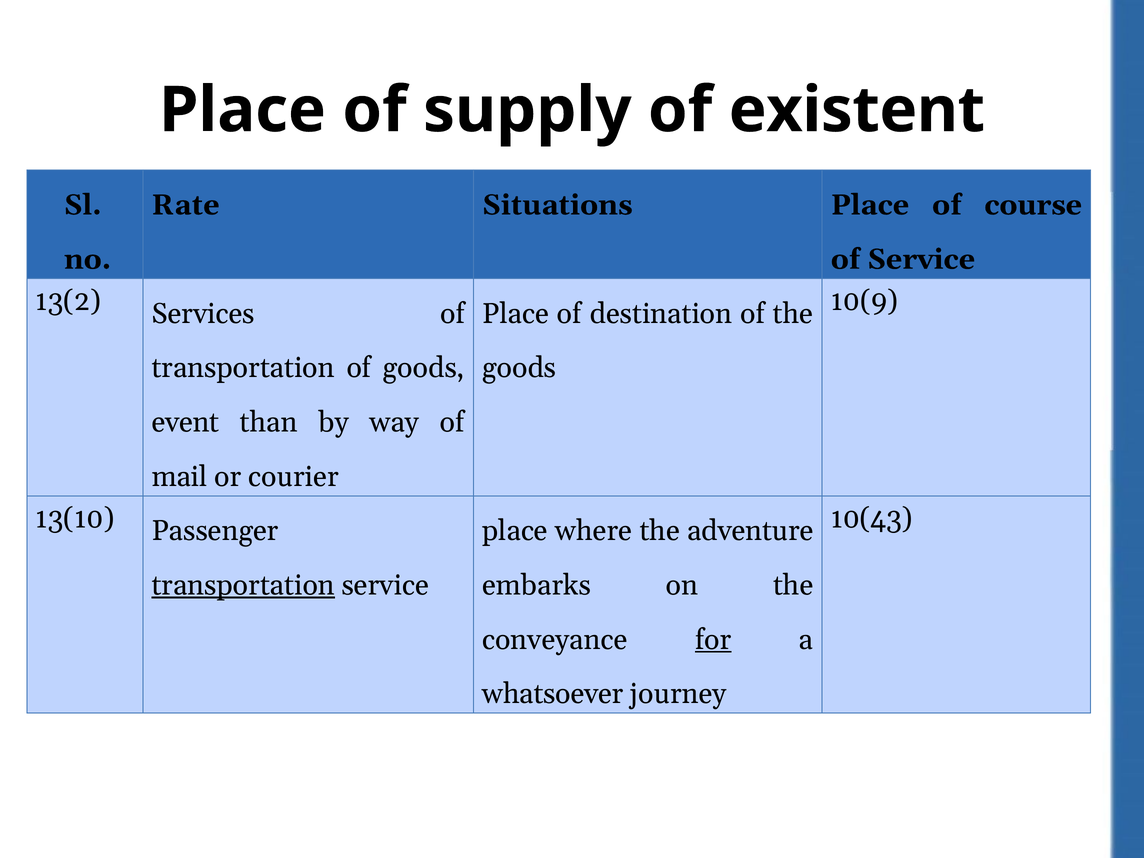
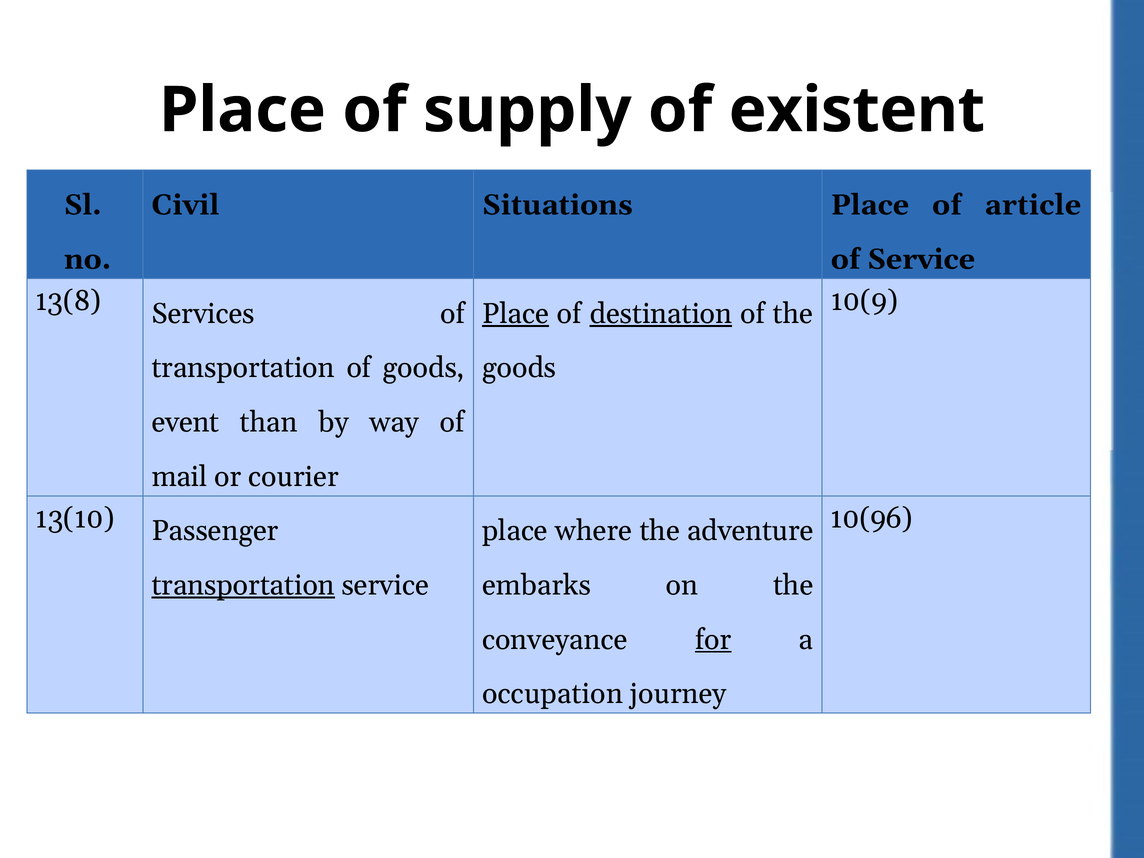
Rate: Rate -> Civil (185, 205)
course: course -> article (1033, 205)
13(2: 13(2 -> 13(8 (68, 301)
Place underline: none -> present (516, 314)
destination underline: none -> present (661, 314)
10(43: 10(43 -> 10(96 (871, 518)
whatsoever: whatsoever -> occupation (553, 694)
